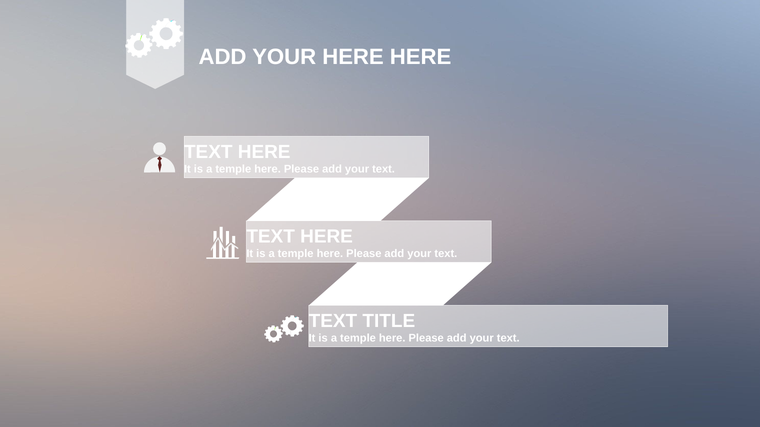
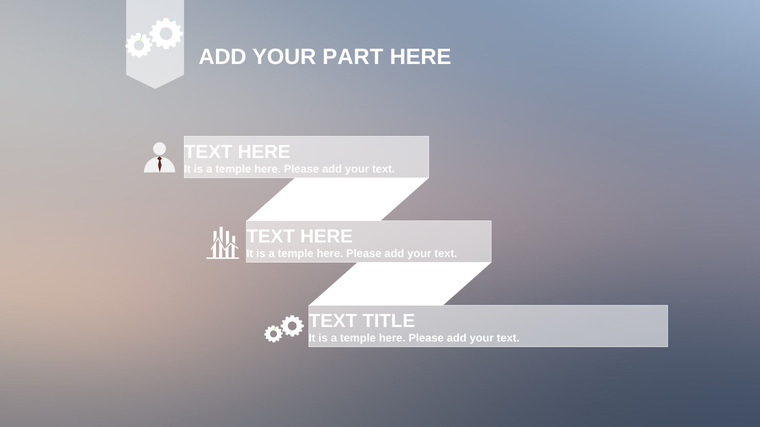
YOUR HERE: HERE -> PART (353, 57)
